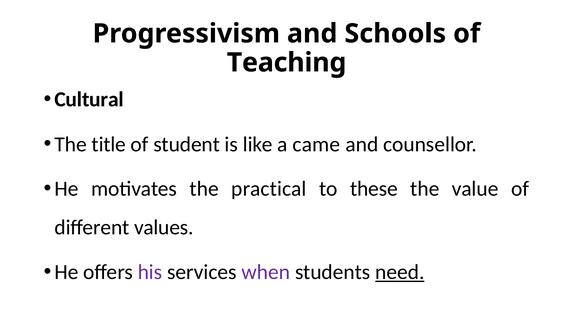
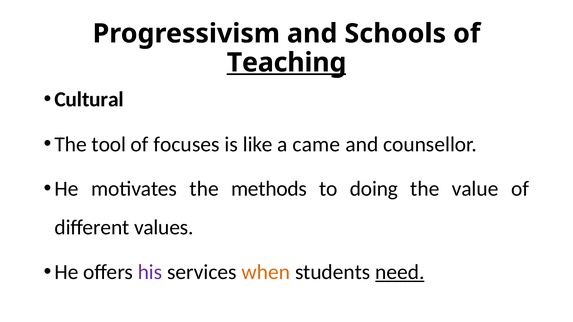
Teaching underline: none -> present (287, 63)
title: title -> tool (109, 144)
student: student -> focuses (187, 144)
practical: practical -> methods (269, 189)
these: these -> doing (374, 189)
when colour: purple -> orange (266, 272)
